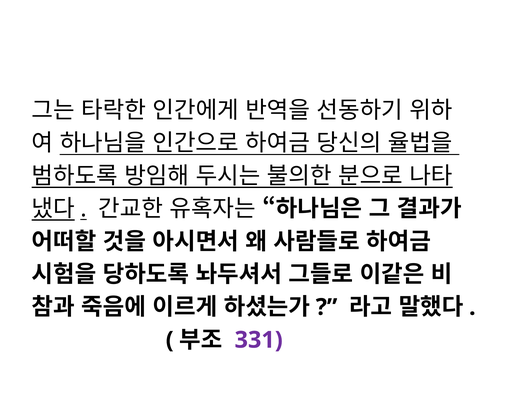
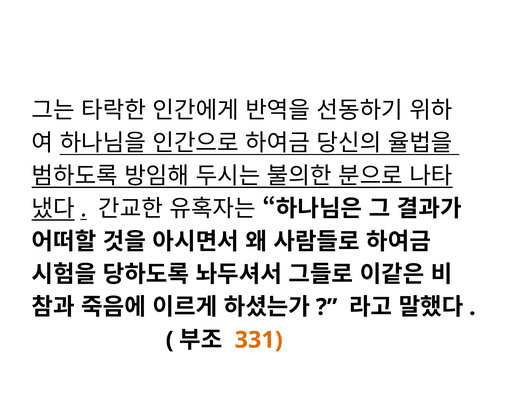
331 colour: purple -> orange (259, 340)
